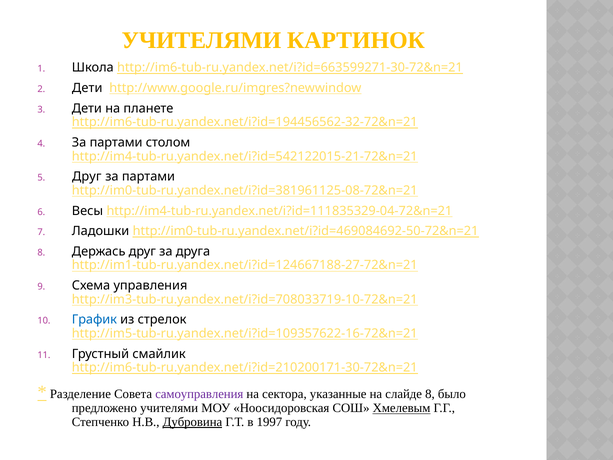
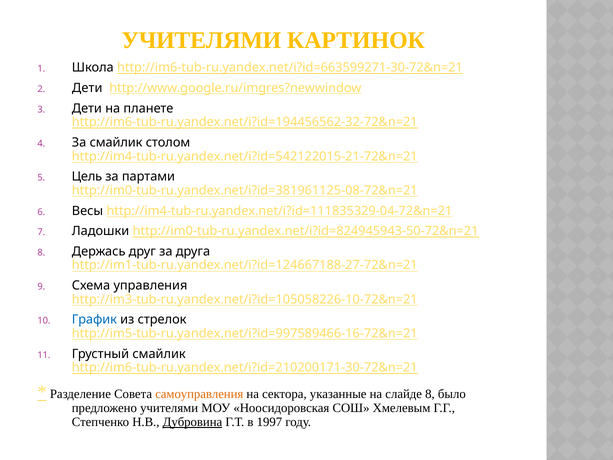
партами: партами -> смайлик (116, 142)
Друг: Друг -> Цель (87, 177)
http://im0-tub-ru.yandex.net/i?id=469084692-50-72&n=21: http://im0-tub-ru.yandex.net/i?id=469084692-50-72&n=21 -> http://im0-tub-ru.yandex.net/i?id=824945943-50-72&n=21 (306, 231)
http://im3-tub-ru.yandex.net/i?id=708033719-10-72&n=21: http://im3-tub-ru.yandex.net/i?id=708033719-10-72&n=21 -> http://im3-tub-ru.yandex.net/i?id=105058226-10-72&n=21 (245, 299)
http://im5-tub-ru.yandex.net/i?id=109357622-16-72&n=21: http://im5-tub-ru.yandex.net/i?id=109357622-16-72&n=21 -> http://im5-tub-ru.yandex.net/i?id=997589466-16-72&n=21 (245, 333)
самоуправления colour: purple -> orange (199, 394)
Хмелевым underline: present -> none (402, 408)
